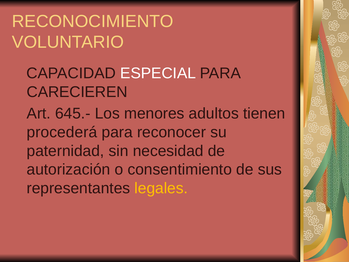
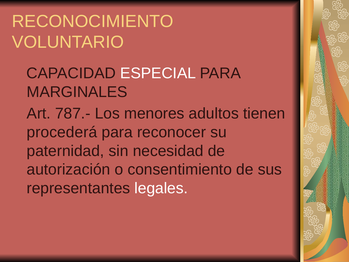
CARECIEREN: CARECIEREN -> MARGINALES (77, 92)
645.-: 645.- -> 787.- (73, 114)
legales colour: yellow -> white (161, 188)
